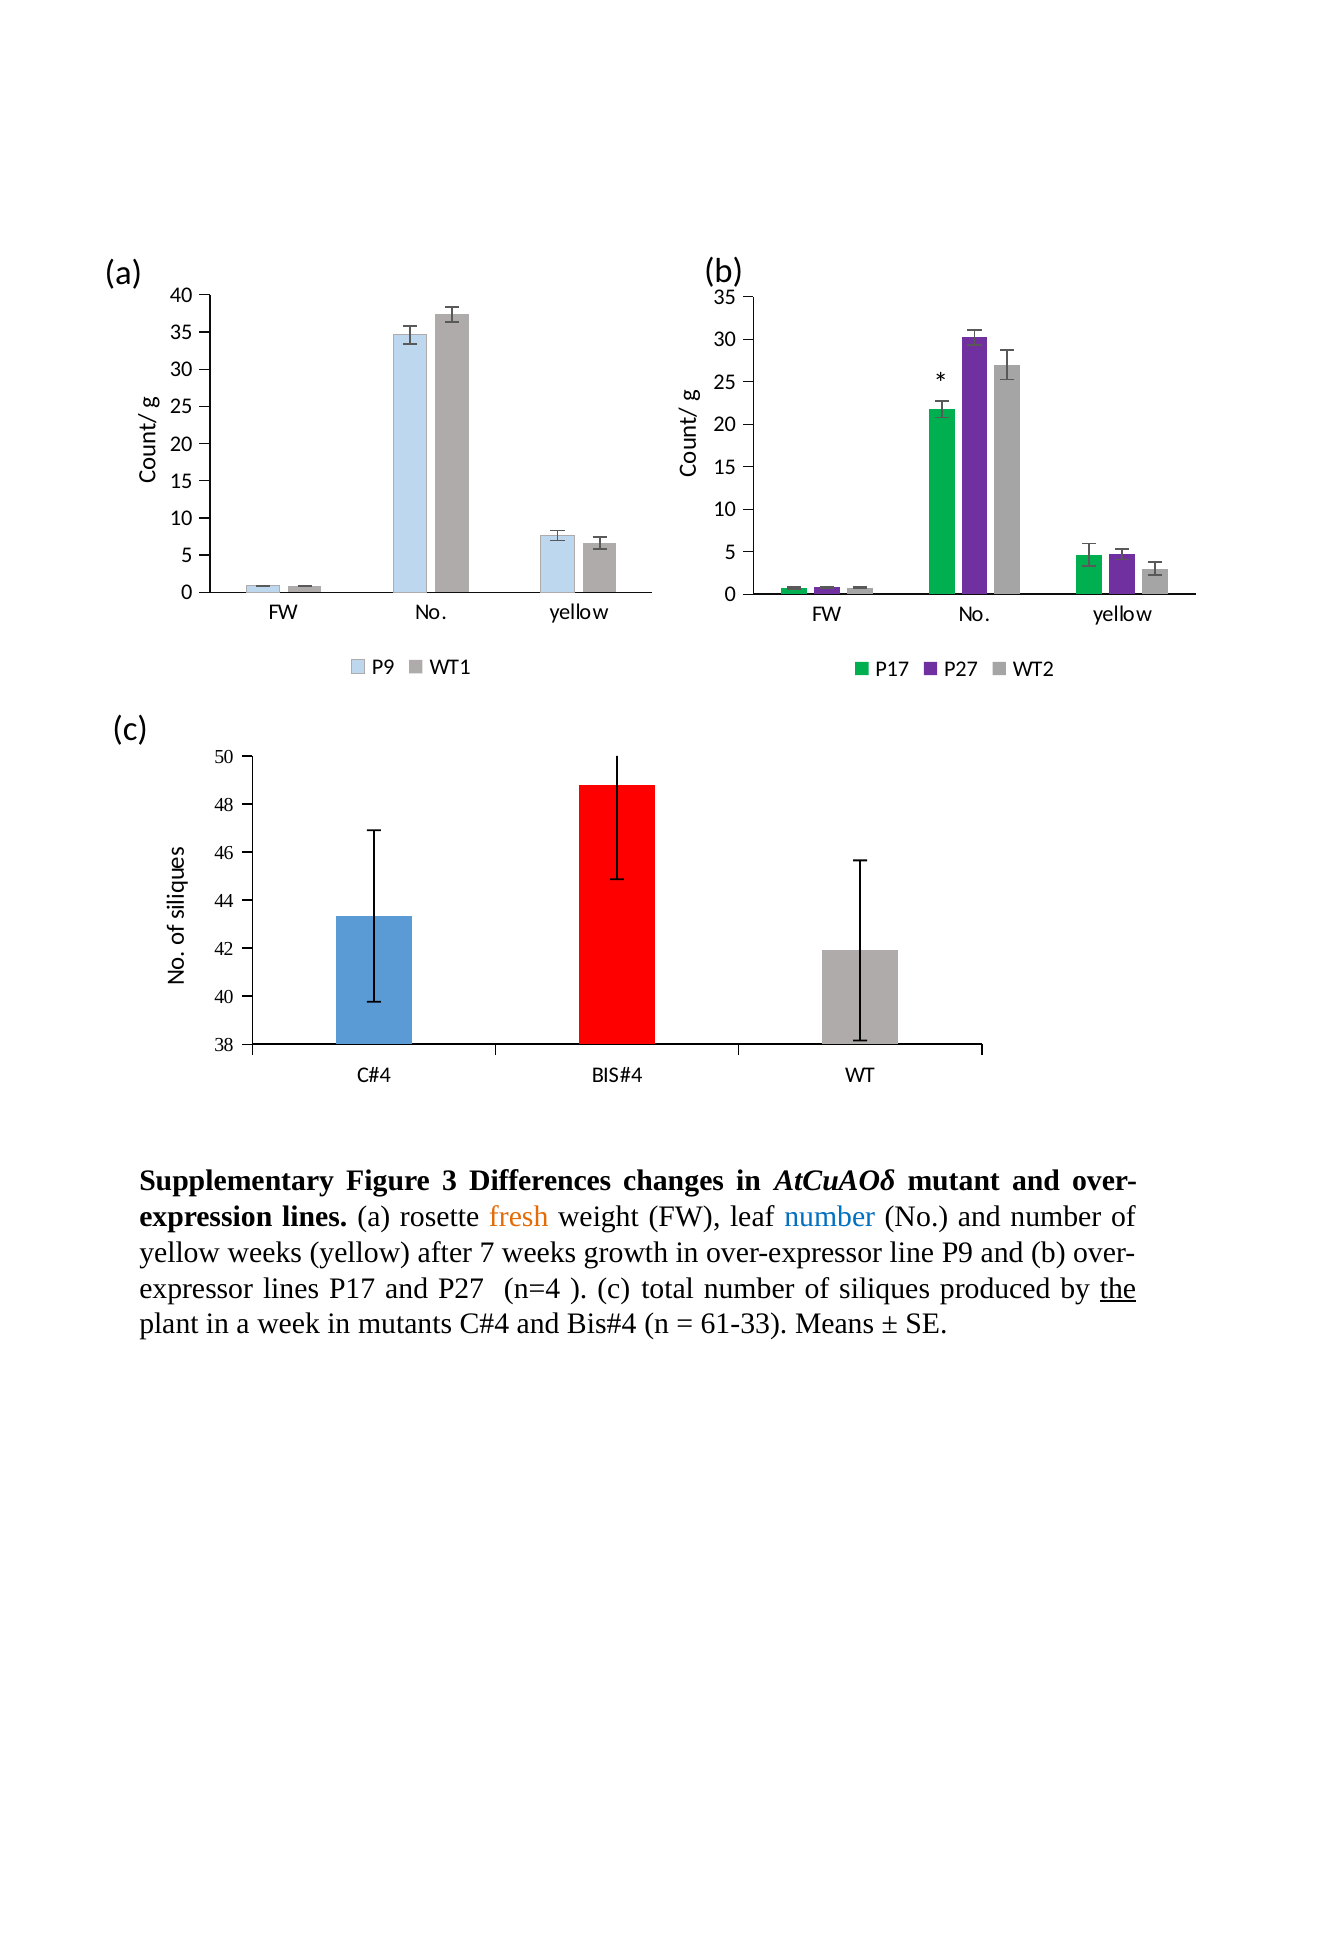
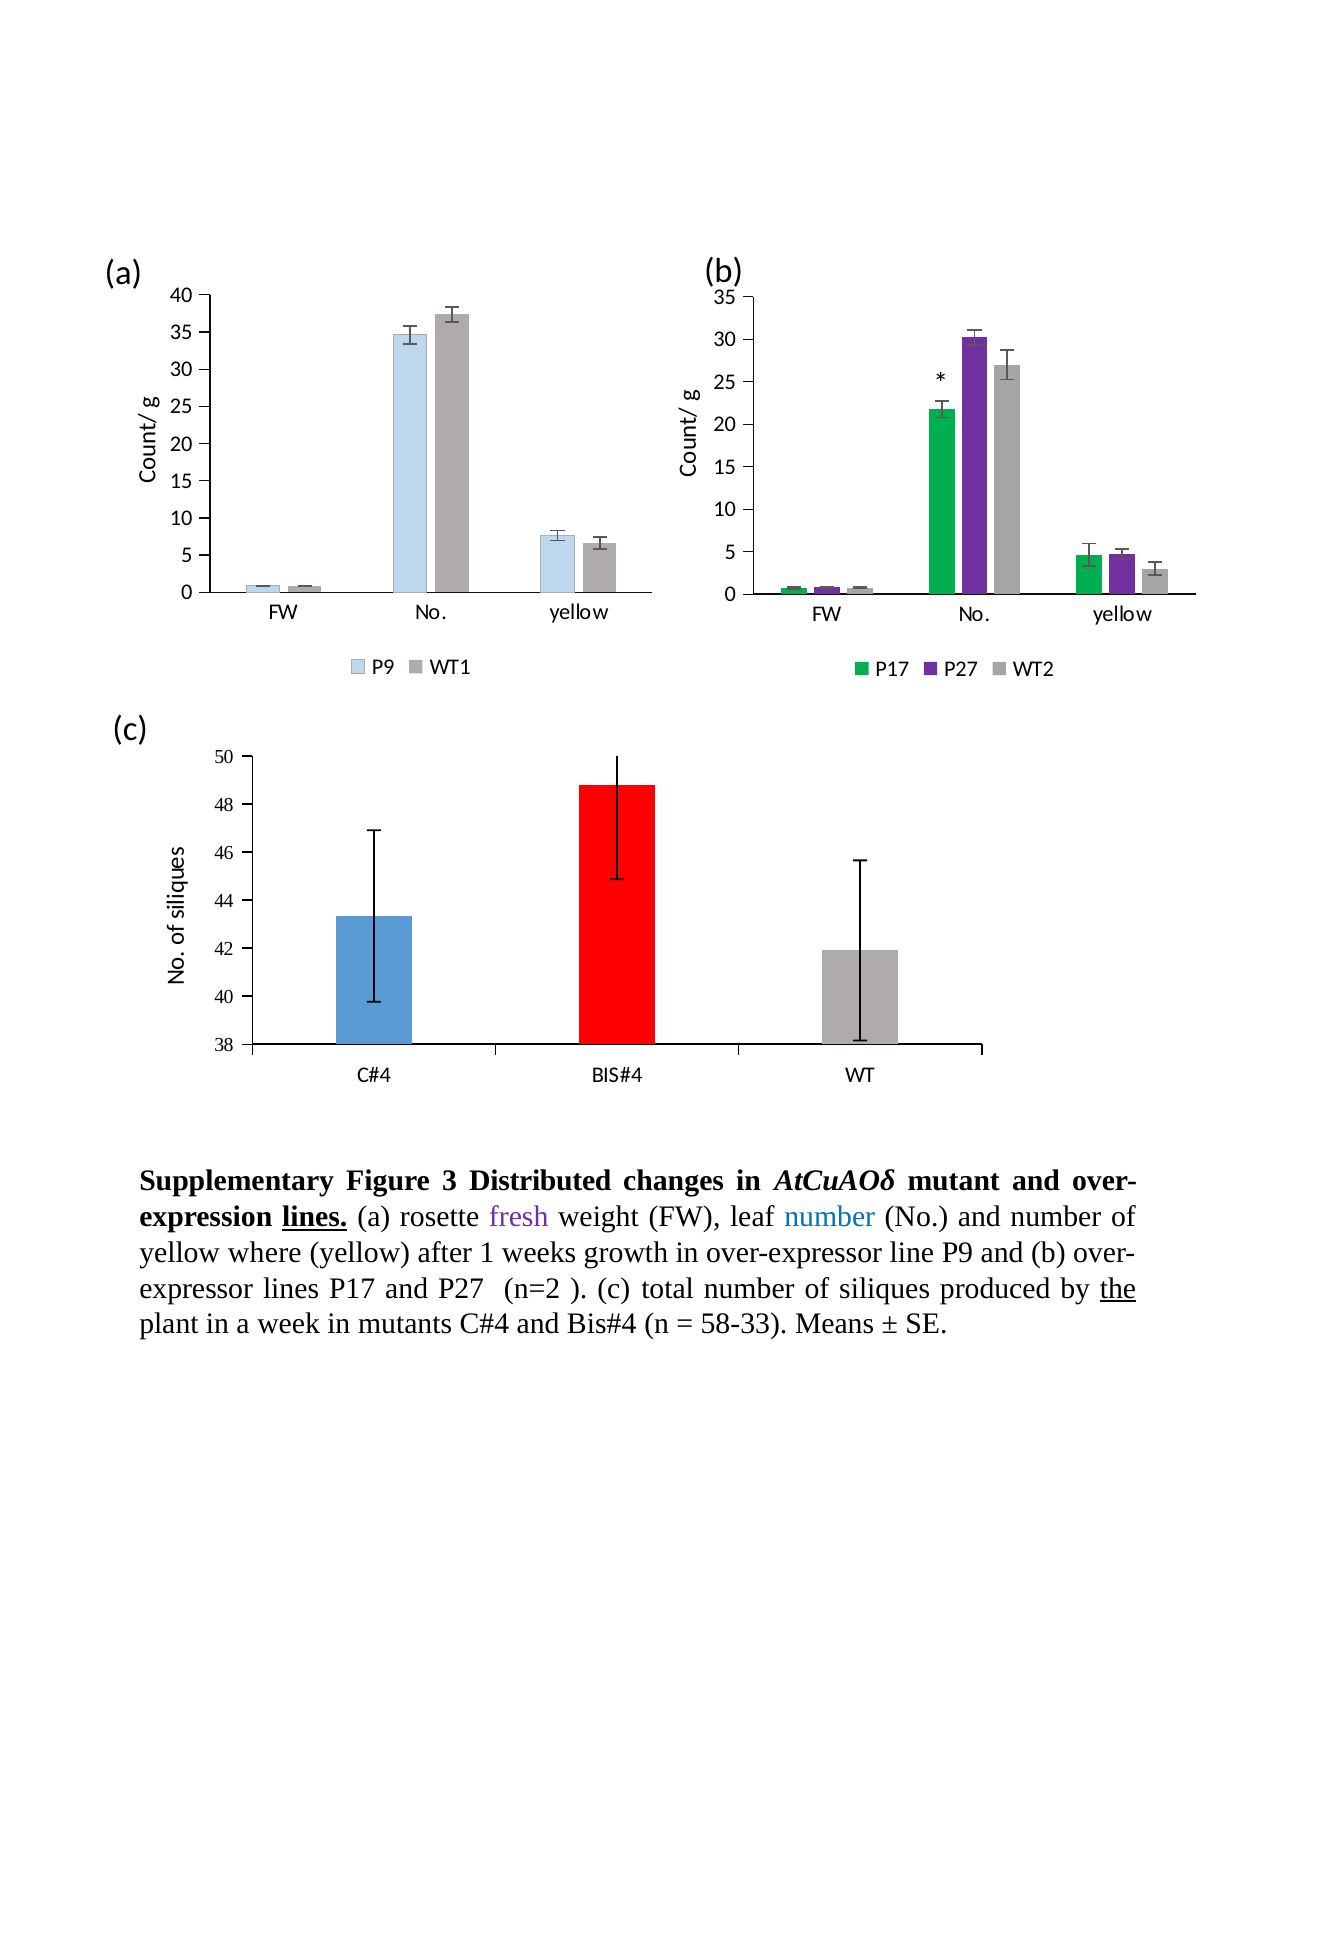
Differences: Differences -> Distributed (540, 1181)
lines underline: none -> present (315, 1217)
fresh colour: orange -> purple (519, 1217)
yellow weeks: weeks -> where (265, 1252)
7: 7 -> 1 (487, 1252)
n=4: n=4 -> n=2 (532, 1288)
61-33: 61-33 -> 58-33 (744, 1324)
